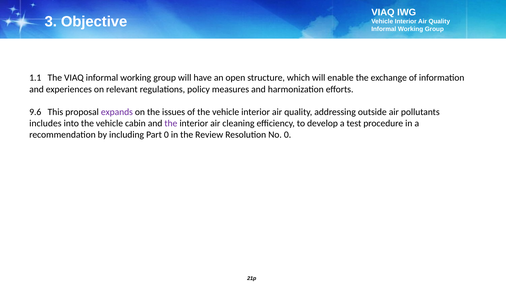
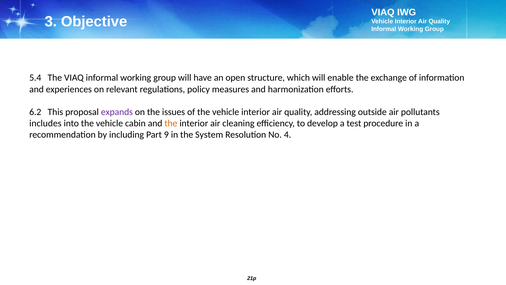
1.1: 1.1 -> 5.4 (35, 78)
9.6: 9.6 -> 6.2 (35, 112)
the colour: purple -> orange (171, 123)
Part 0: 0 -> 9 (166, 135)
Review: Review -> System (209, 135)
No 0: 0 -> 4 (288, 135)
